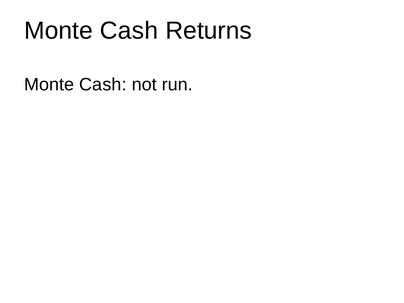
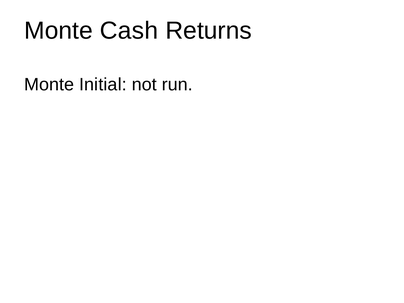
Cash: Cash -> Initial (103, 85)
